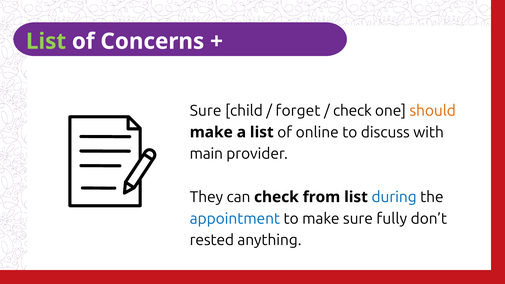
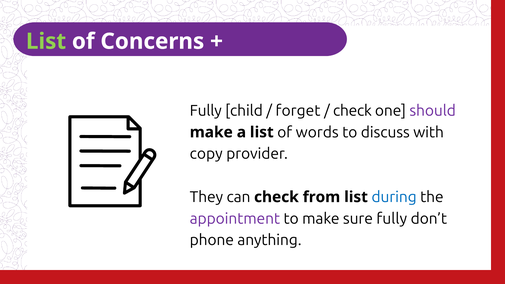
Sure: Sure -> Fully (206, 111)
should colour: orange -> purple (433, 111)
online: online -> words (317, 132)
main: main -> copy (206, 154)
appointment colour: blue -> purple (235, 219)
rested: rested -> phone (212, 240)
